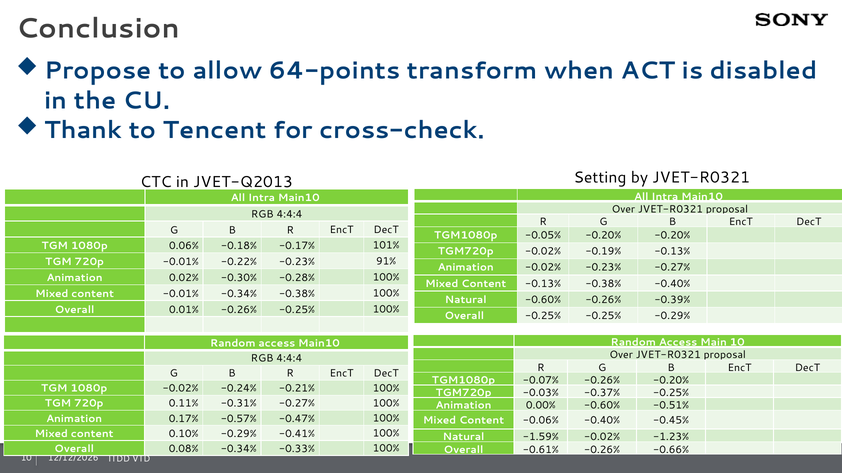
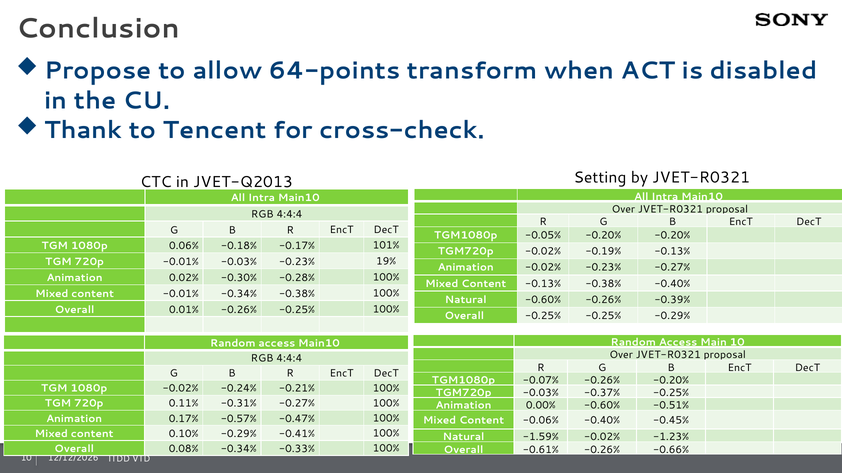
-0.01% -0.22%: -0.22% -> -0.03% (239, 262)
91%: 91% -> 19% (386, 261)
